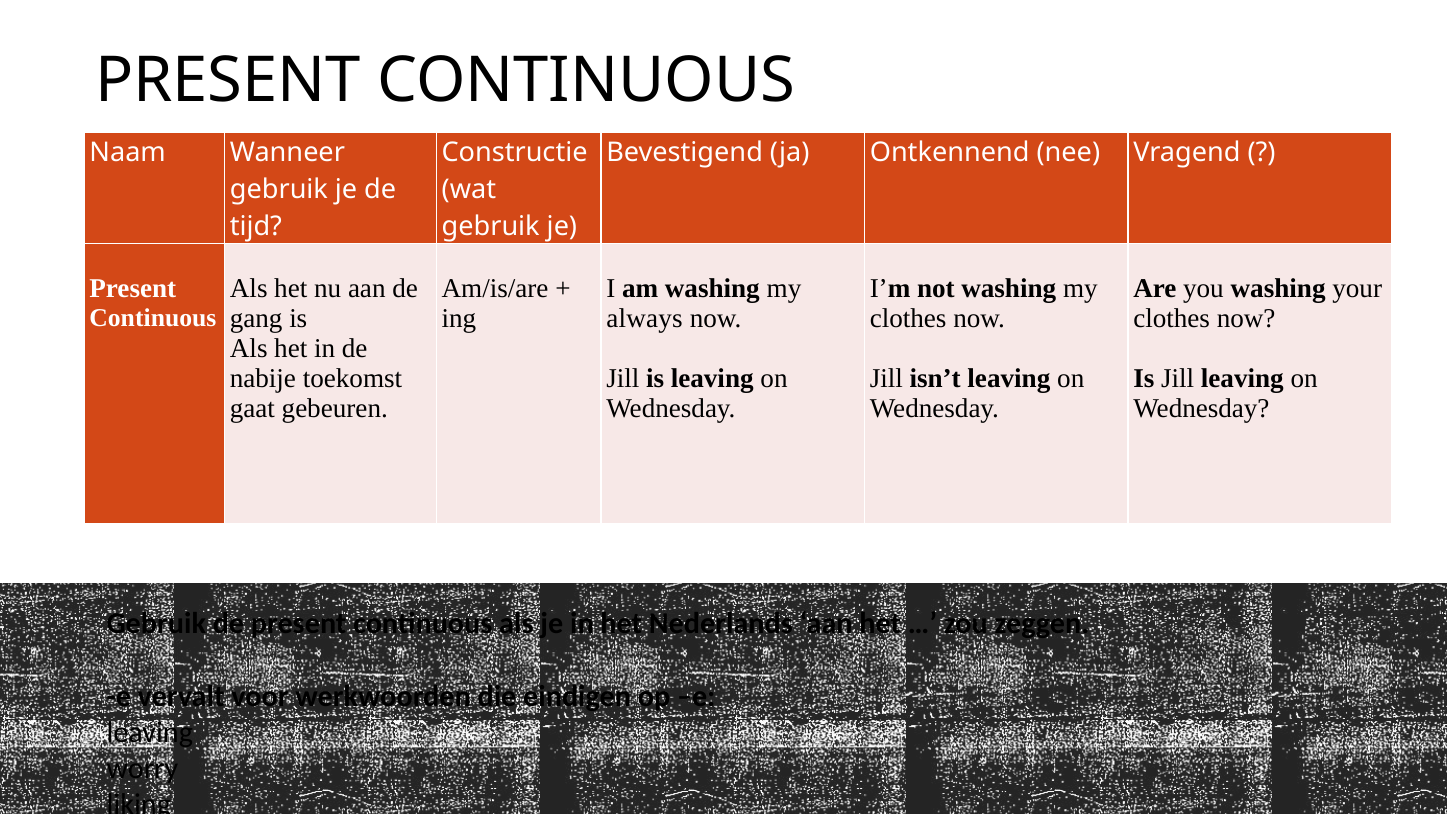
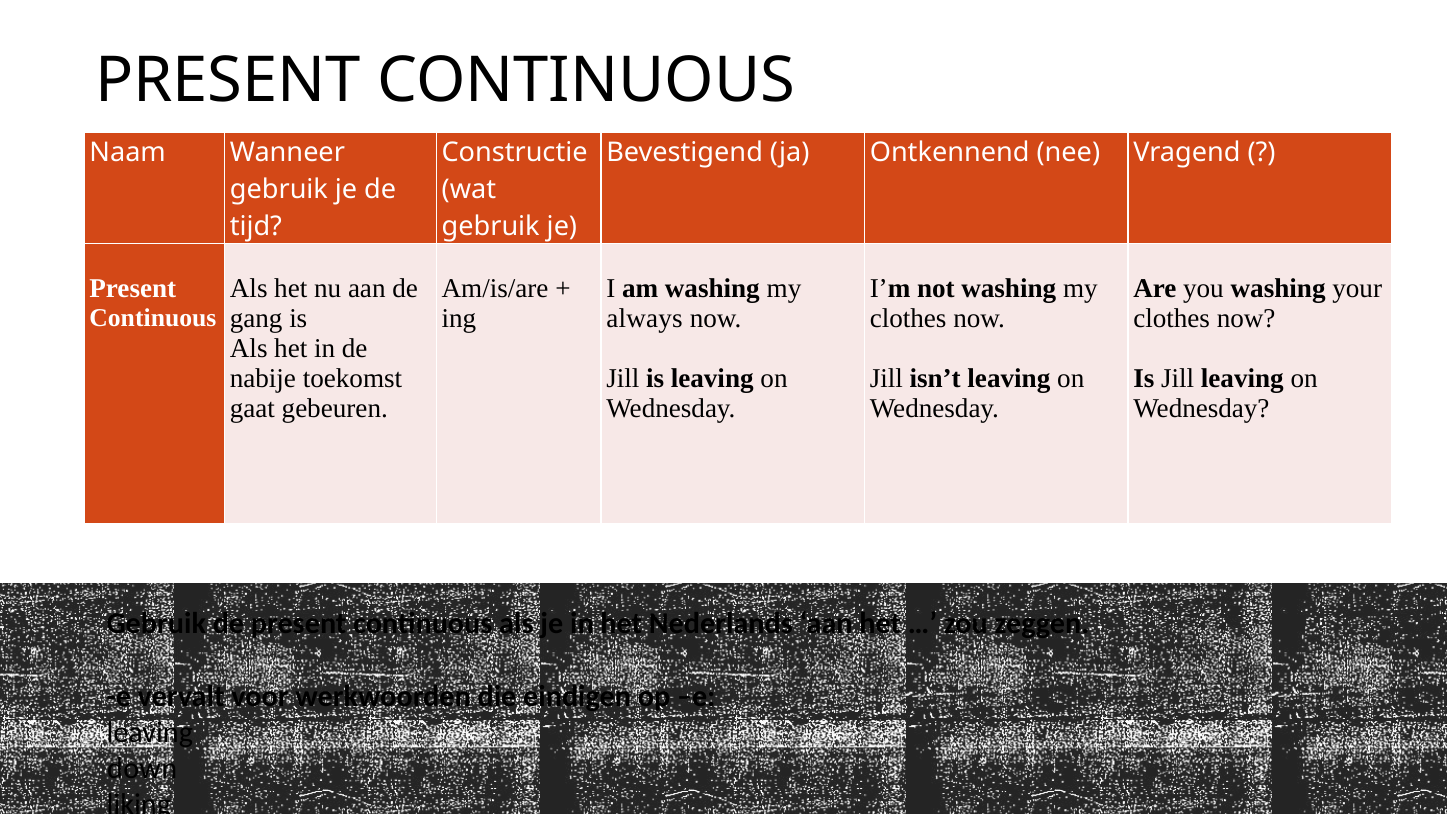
worry: worry -> down (142, 769)
